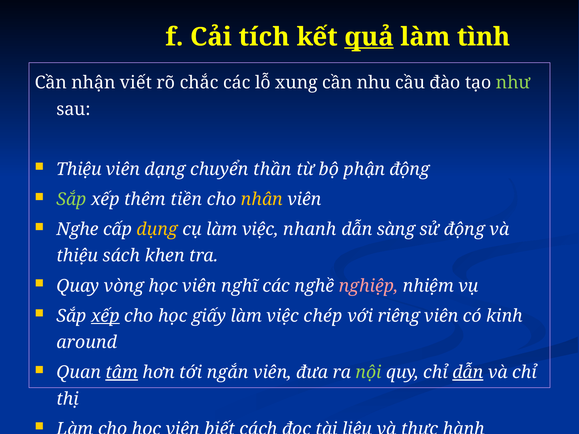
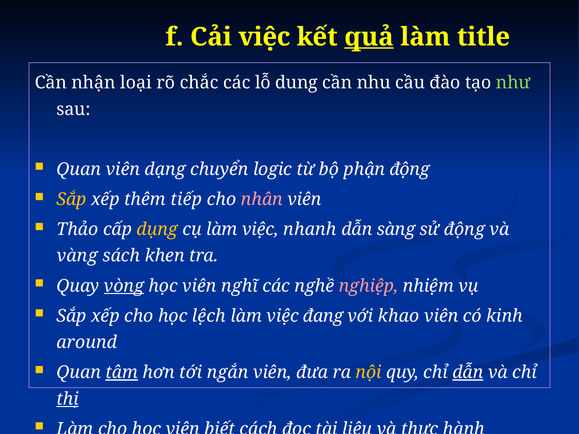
Cải tích: tích -> việc (264, 37)
tình: tình -> title (484, 37)
viết: viết -> loại (136, 83)
xung: xung -> dung (297, 83)
Thiệu: Thiệu -> Quan (79, 169)
thần: thần -> logic (272, 169)
Sắp colour: light green -> yellow (71, 199)
tiền: tiền -> tiếp (186, 199)
nhân colour: yellow -> pink (262, 199)
Nghe: Nghe -> Thảo (77, 229)
thiệu: thiệu -> vàng (77, 256)
vòng underline: none -> present (124, 286)
xếp underline: present -> none (105, 316)
giấy: giấy -> lệch (209, 316)
chép: chép -> đang (323, 316)
riêng: riêng -> khao (399, 316)
nội colour: light green -> yellow (369, 373)
thị underline: none -> present (68, 399)
